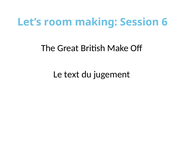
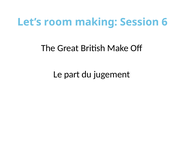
text: text -> part (72, 74)
